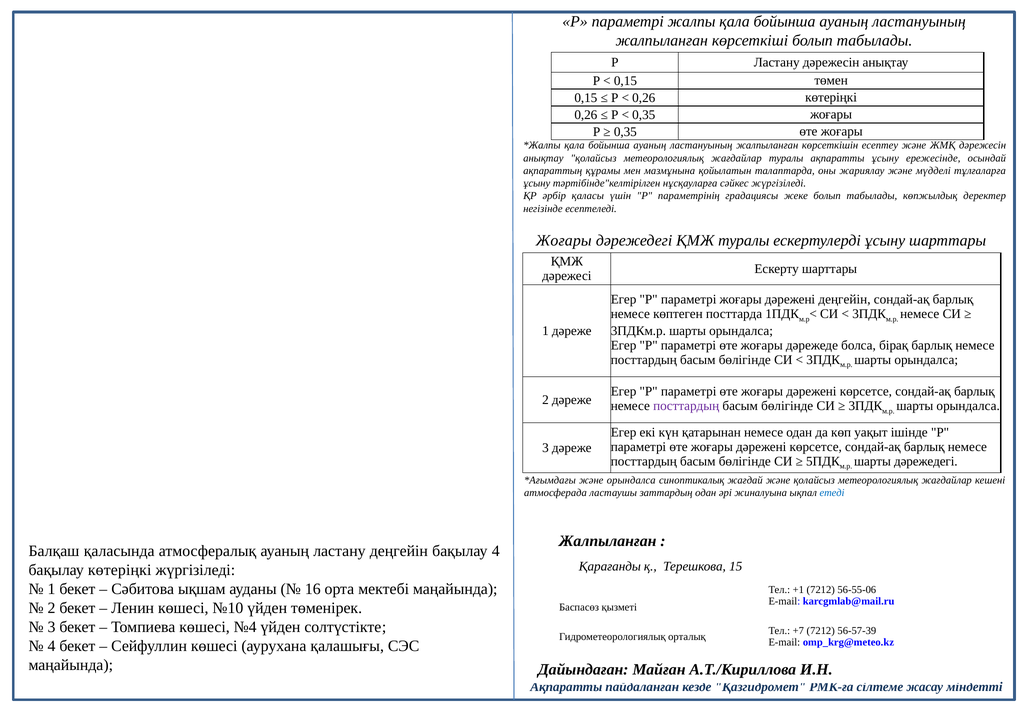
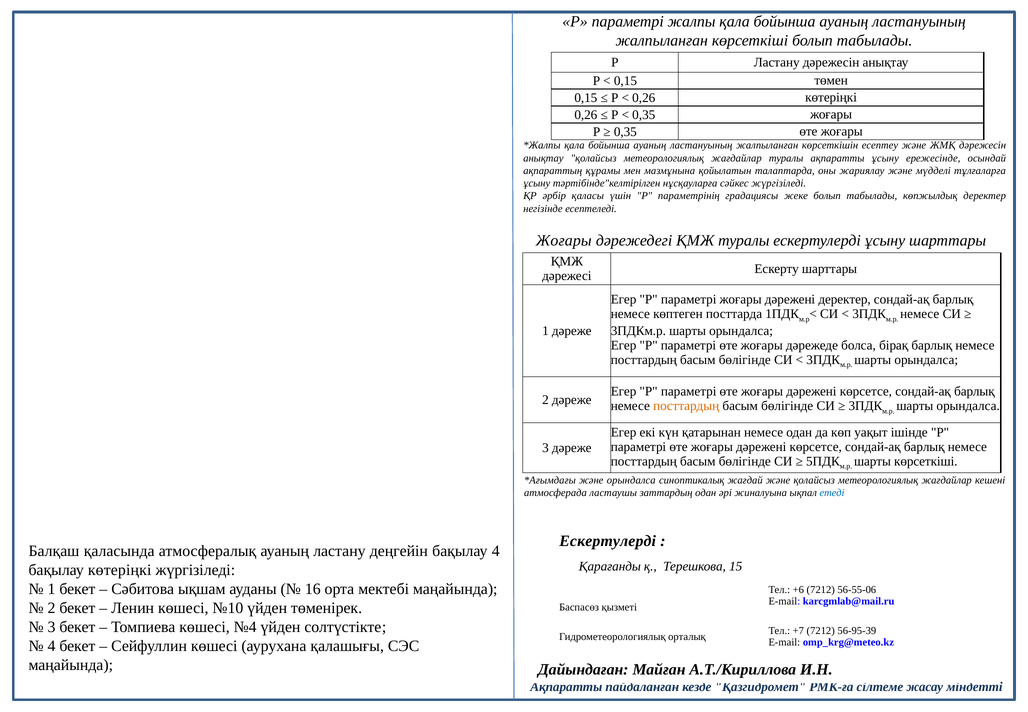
дәрежені деңгейін: деңгейін -> деректер (845, 299)
посттардың colour: purple -> orange (686, 406)
шарты дәрежедегі: дәрежедегі -> көрсеткіші (926, 461)
Жалпыланған: Жалпыланған -> Ескертулерді (608, 541)
+1: +1 -> +6 (798, 589)
56-57-39: 56-57-39 -> 56-95-39 (857, 630)
